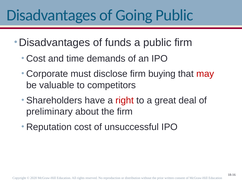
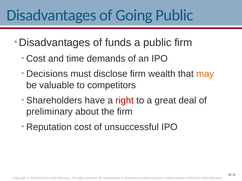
Corporate: Corporate -> Decisions (47, 74)
buying: buying -> wealth (162, 74)
may colour: red -> orange (205, 74)
